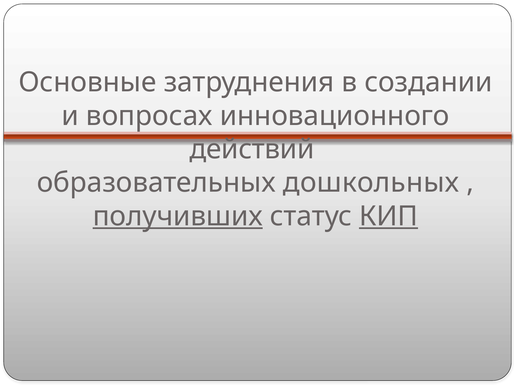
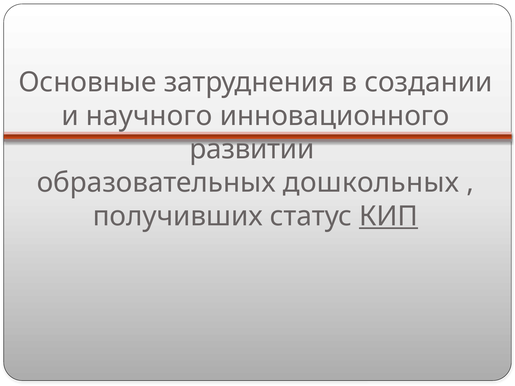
вопросах: вопросах -> научного (149, 116)
действий: действий -> развитии (252, 149)
получивших underline: present -> none (178, 216)
